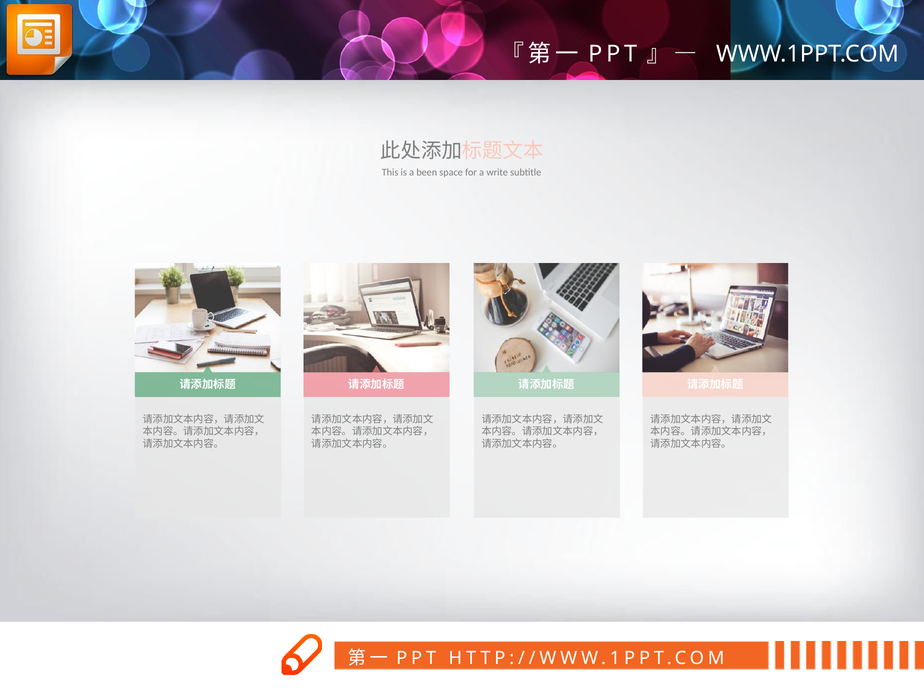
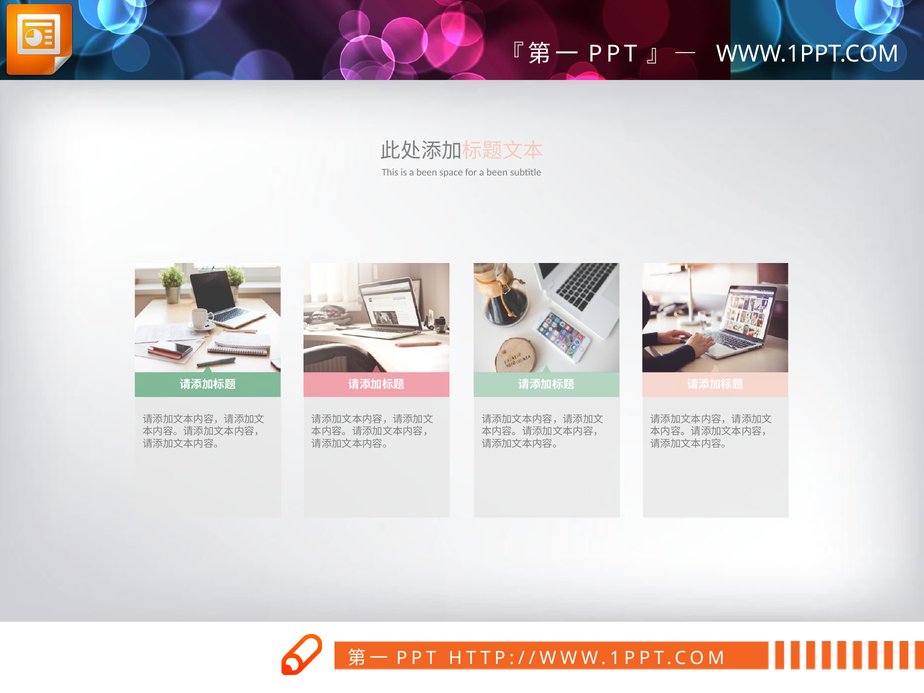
for a write: write -> been (497, 172)
